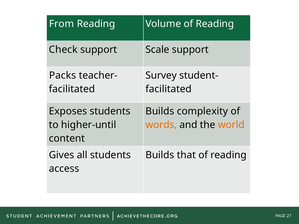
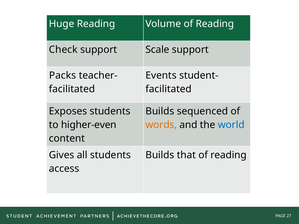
From: From -> Huge (62, 24)
Survey: Survey -> Events (161, 75)
complexity: complexity -> sequenced (202, 111)
higher-until: higher-until -> higher-even (89, 125)
world colour: orange -> blue (231, 125)
